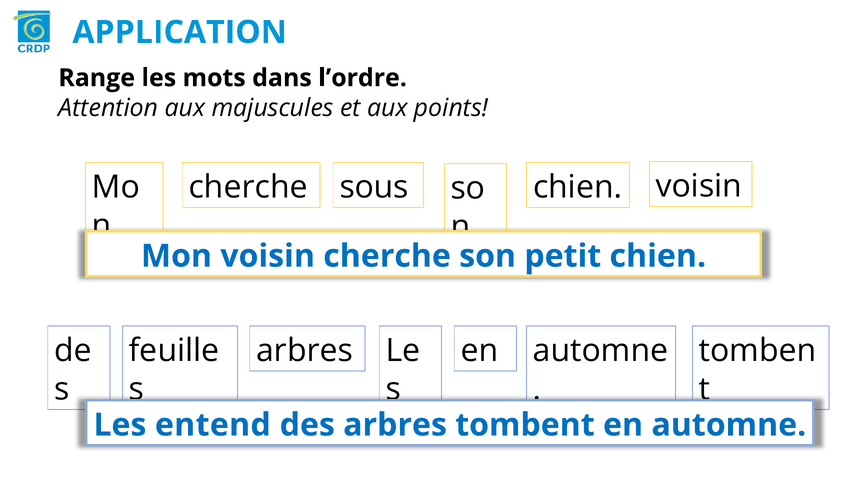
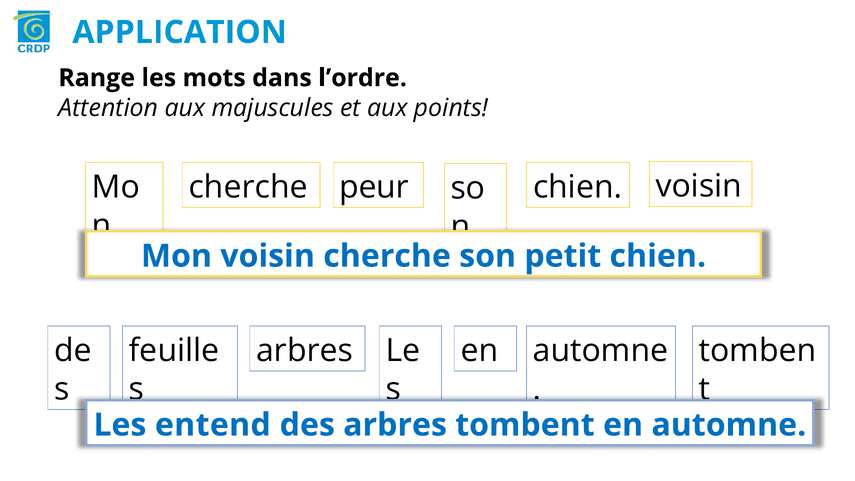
sous: sous -> peur (374, 187)
